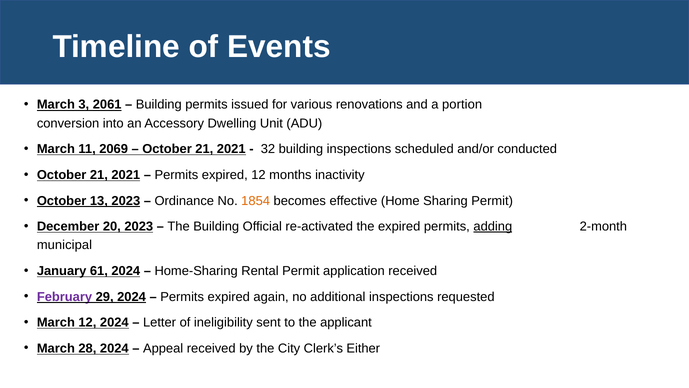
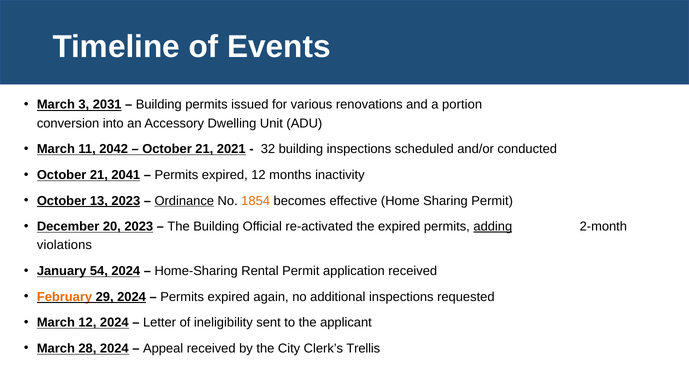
2061: 2061 -> 2031 (107, 105)
2069: 2069 -> 2042 (114, 149)
2021: 2021 -> 2041 (126, 175)
Ordinance underline: none -> present (184, 201)
municipal: municipal -> violations (64, 245)
61: 61 -> 54 (99, 271)
February colour: purple -> orange (64, 296)
Either: Either -> Trellis (363, 348)
